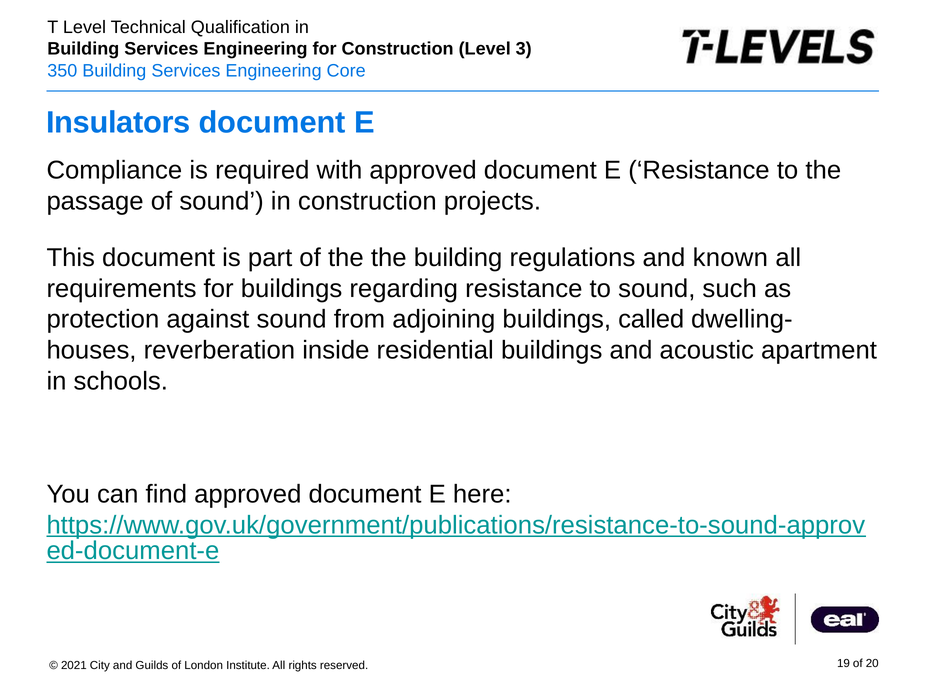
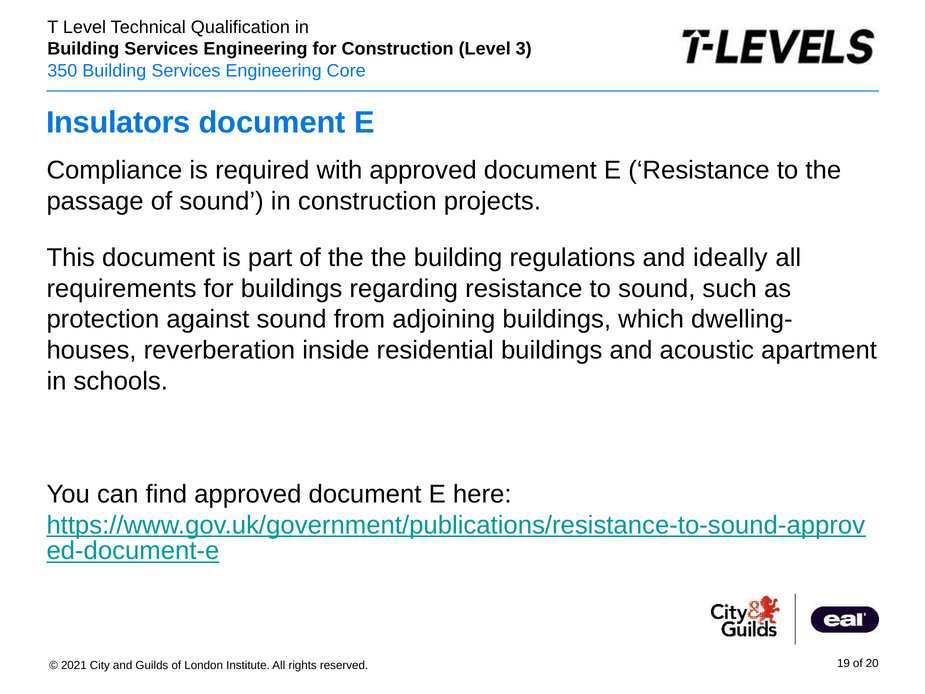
known: known -> ideally (730, 258)
called: called -> which (651, 319)
